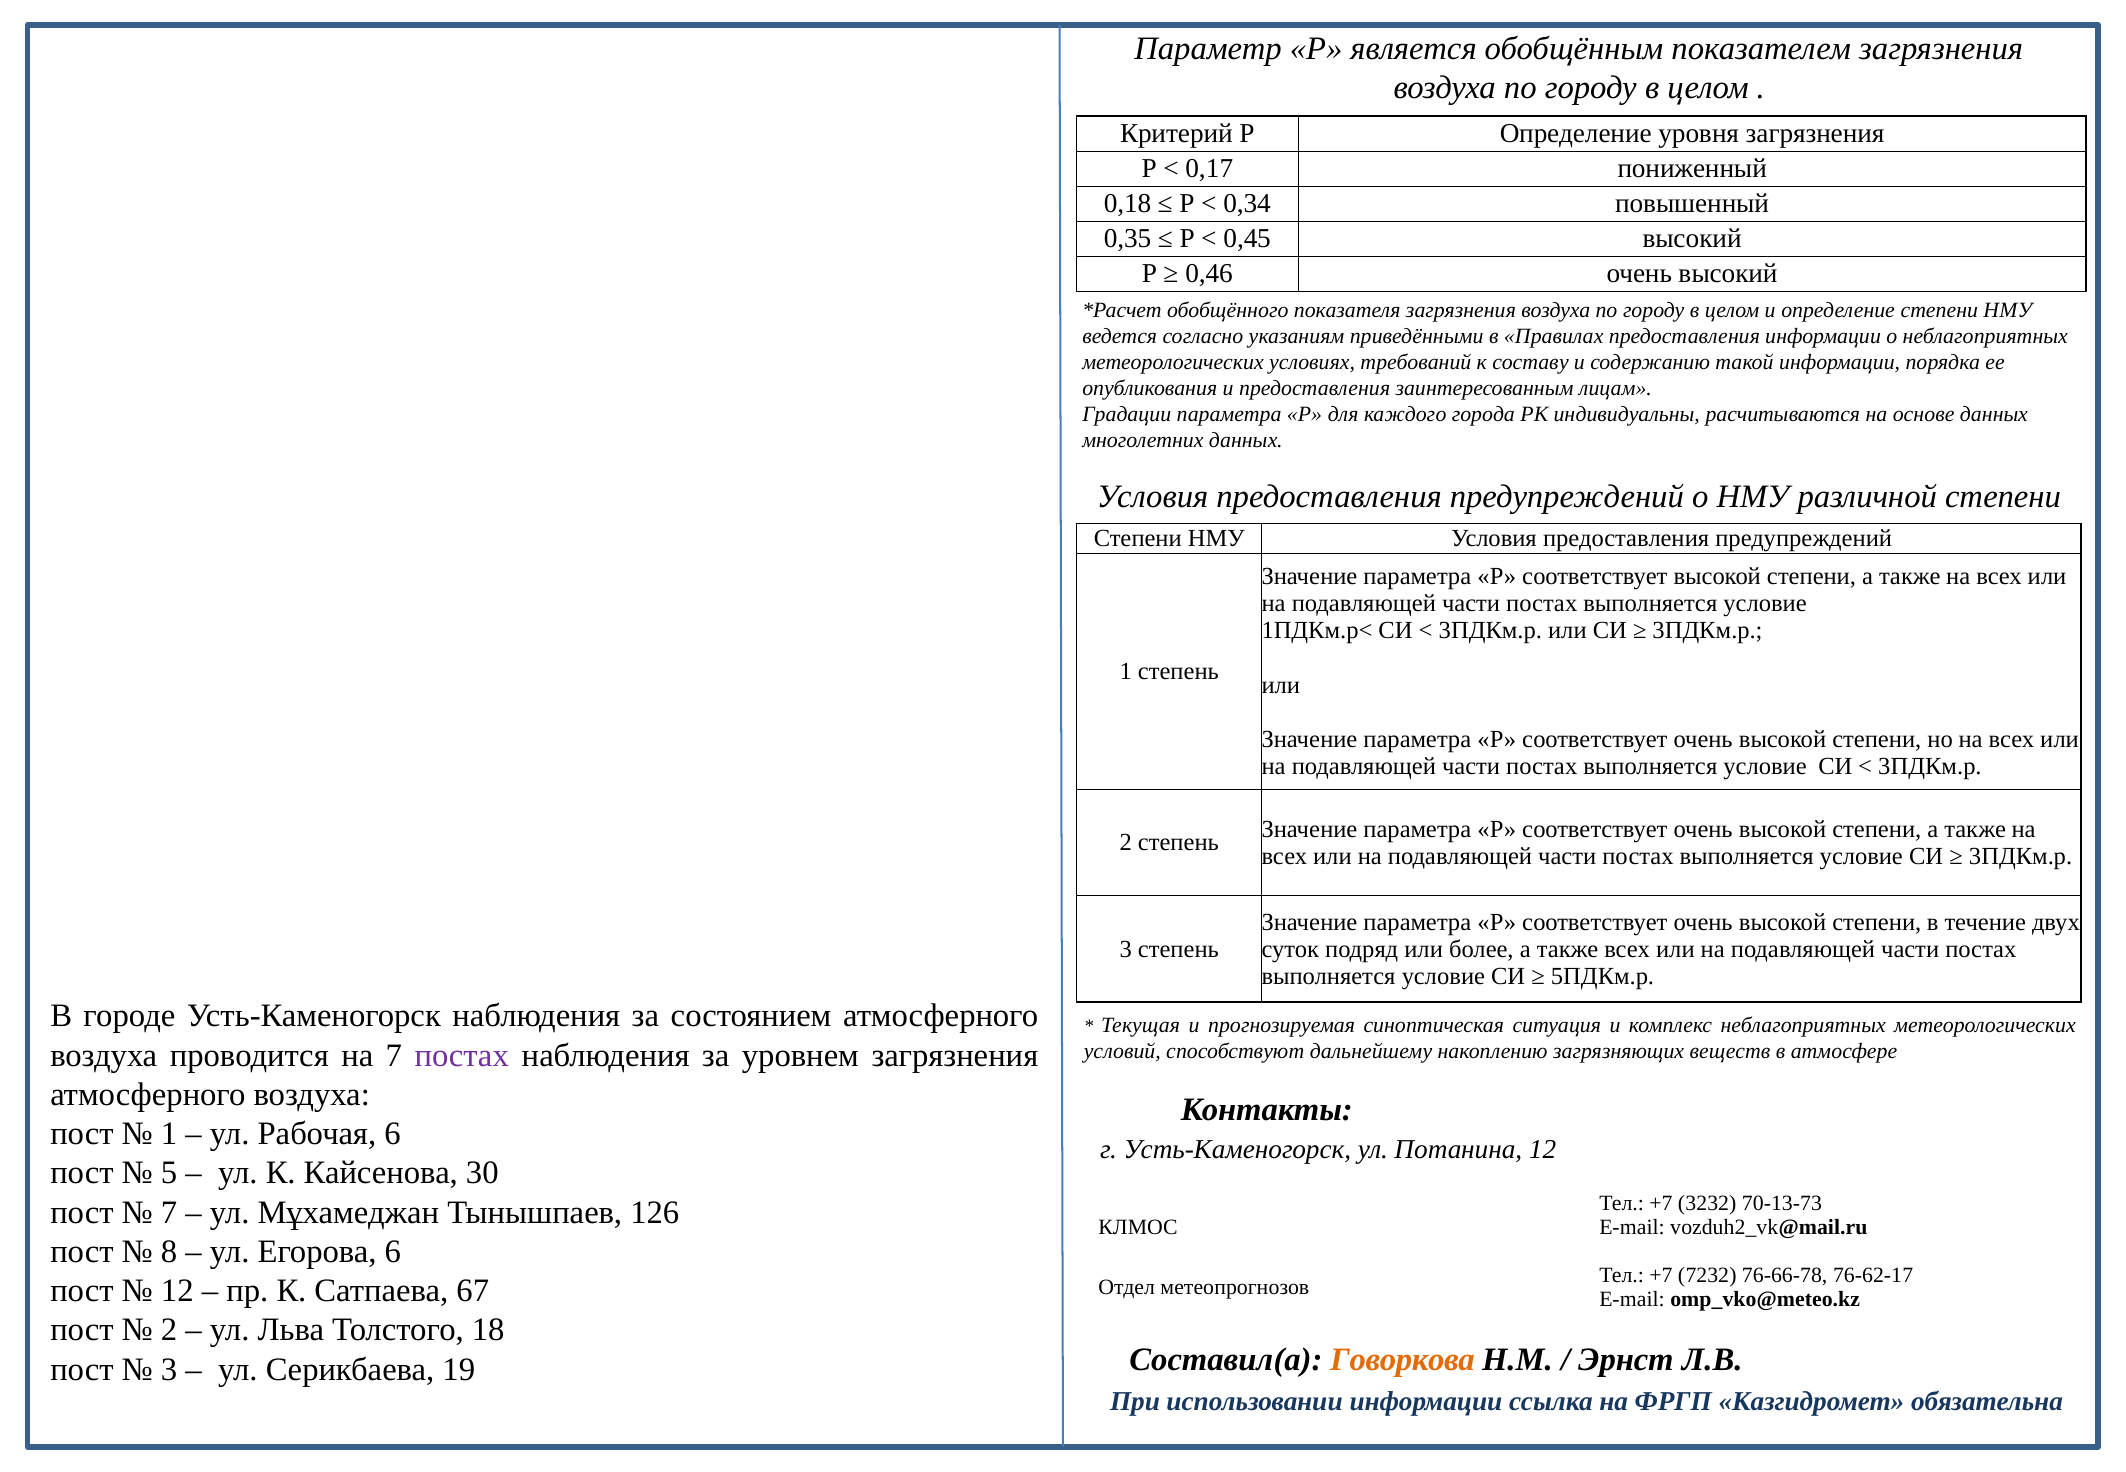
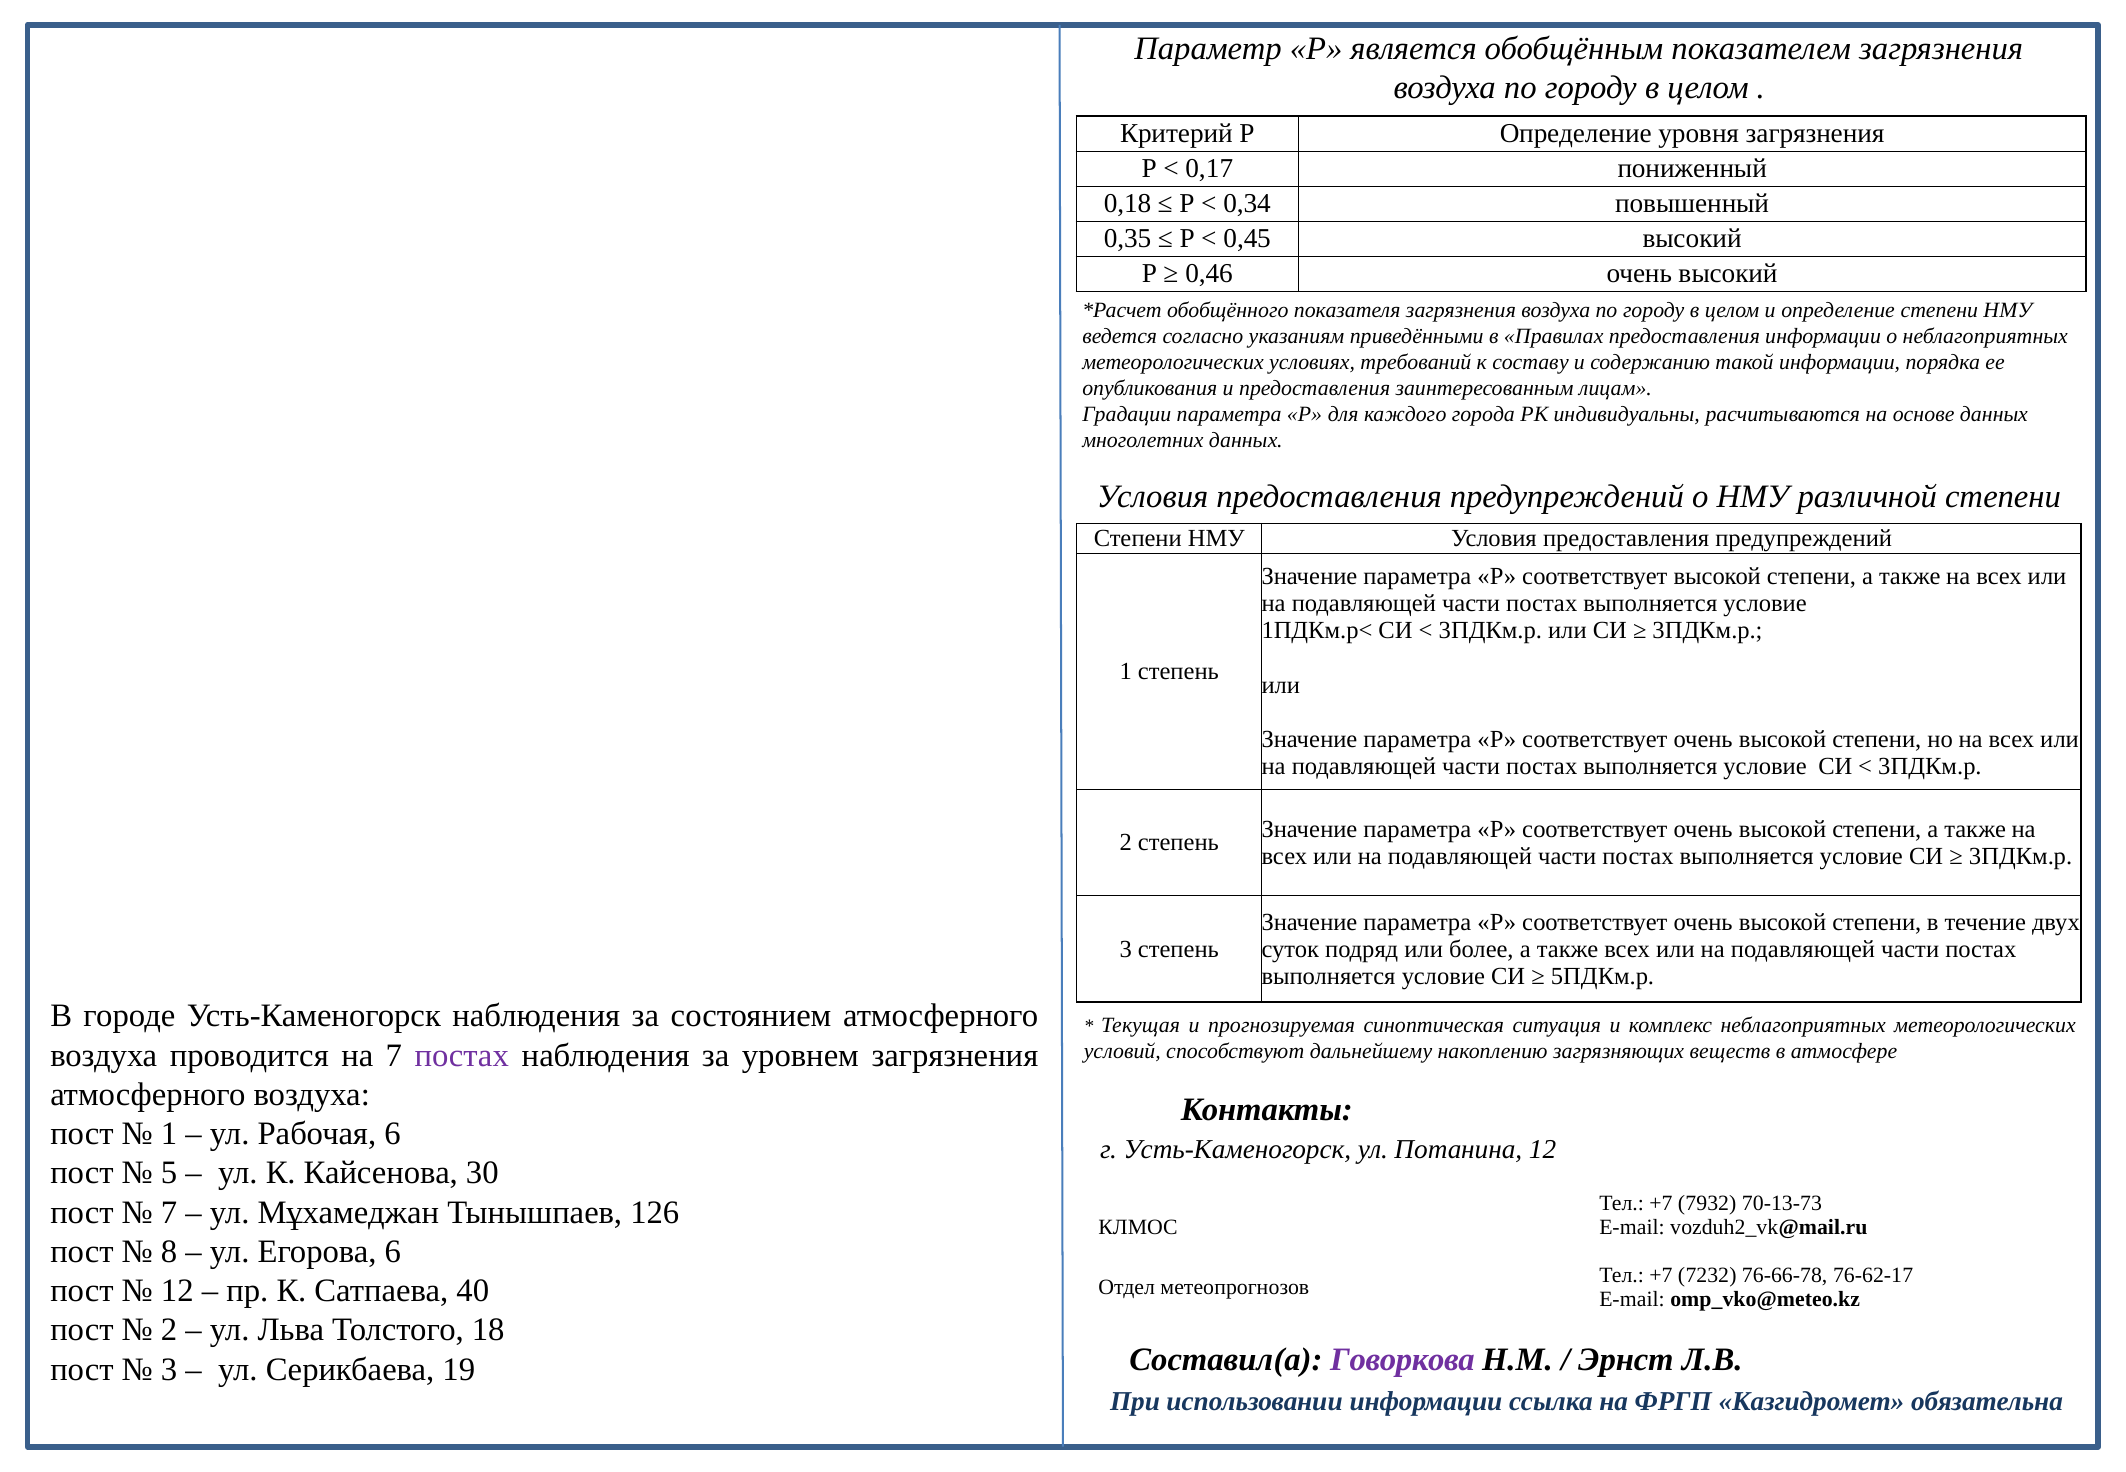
3232: 3232 -> 7932 (1707, 1203)
67: 67 -> 40 (473, 1291)
Говоркова colour: orange -> purple (1402, 1359)
